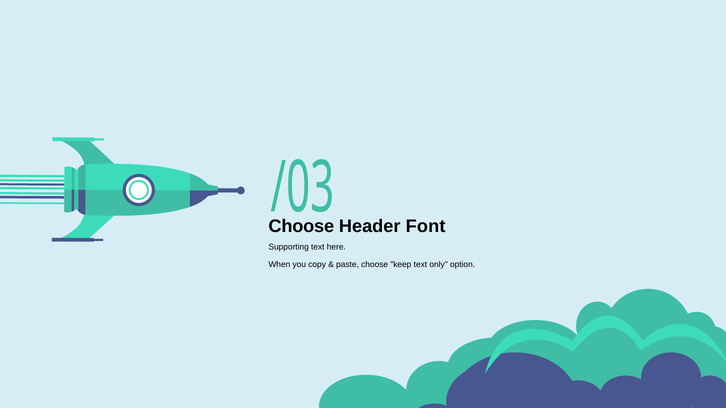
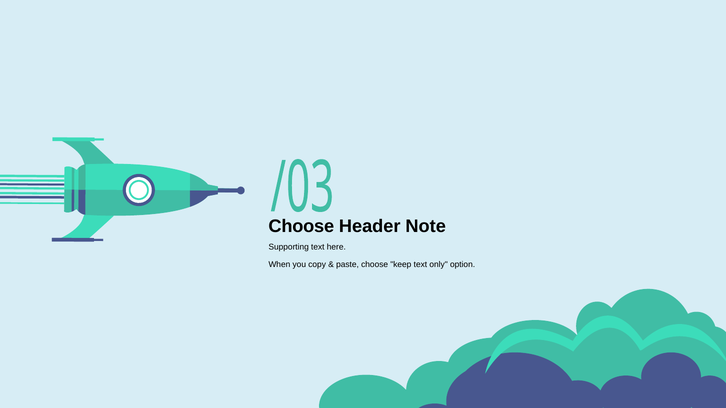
Font: Font -> Note (426, 226)
